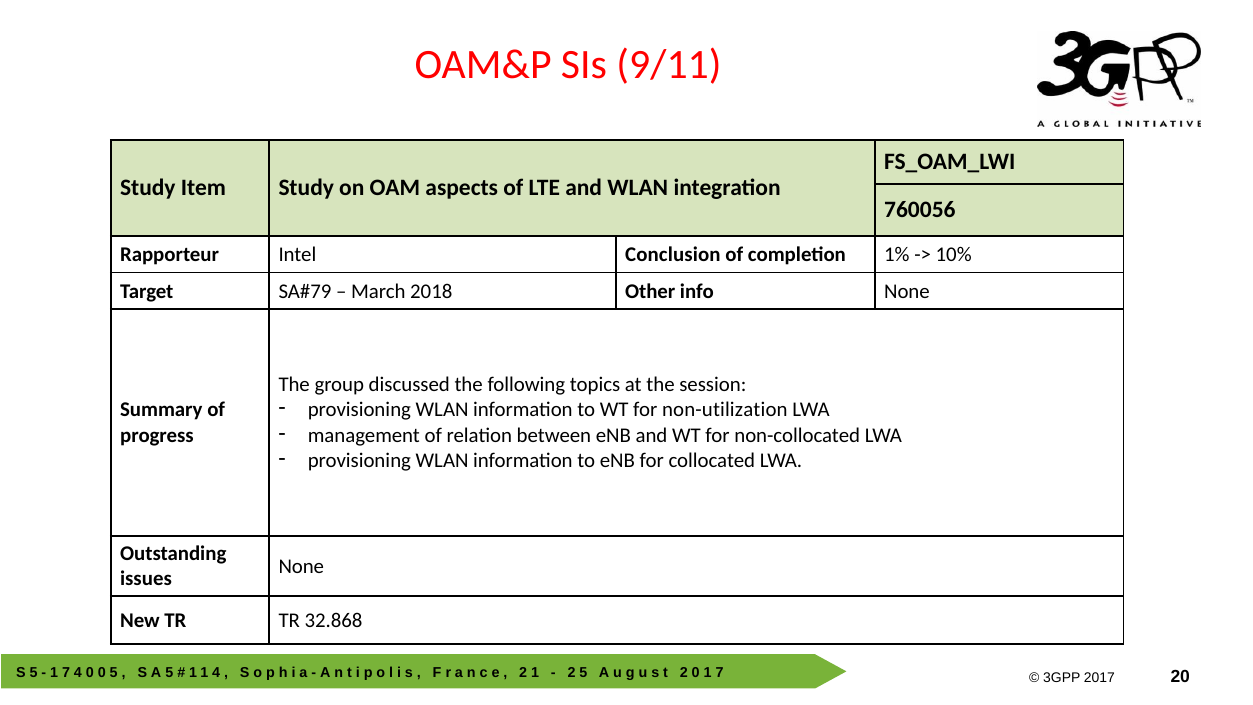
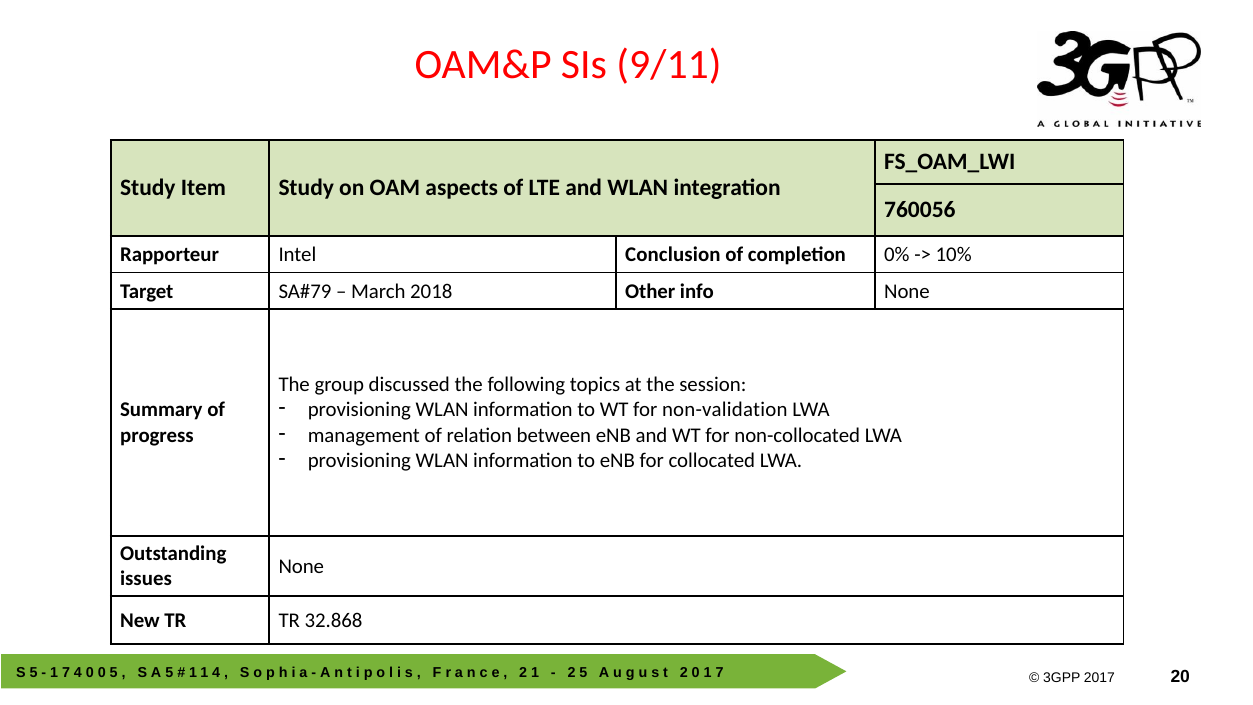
1%: 1% -> 0% (897, 254)
non-utilization: non-utilization -> non-validation (725, 410)
